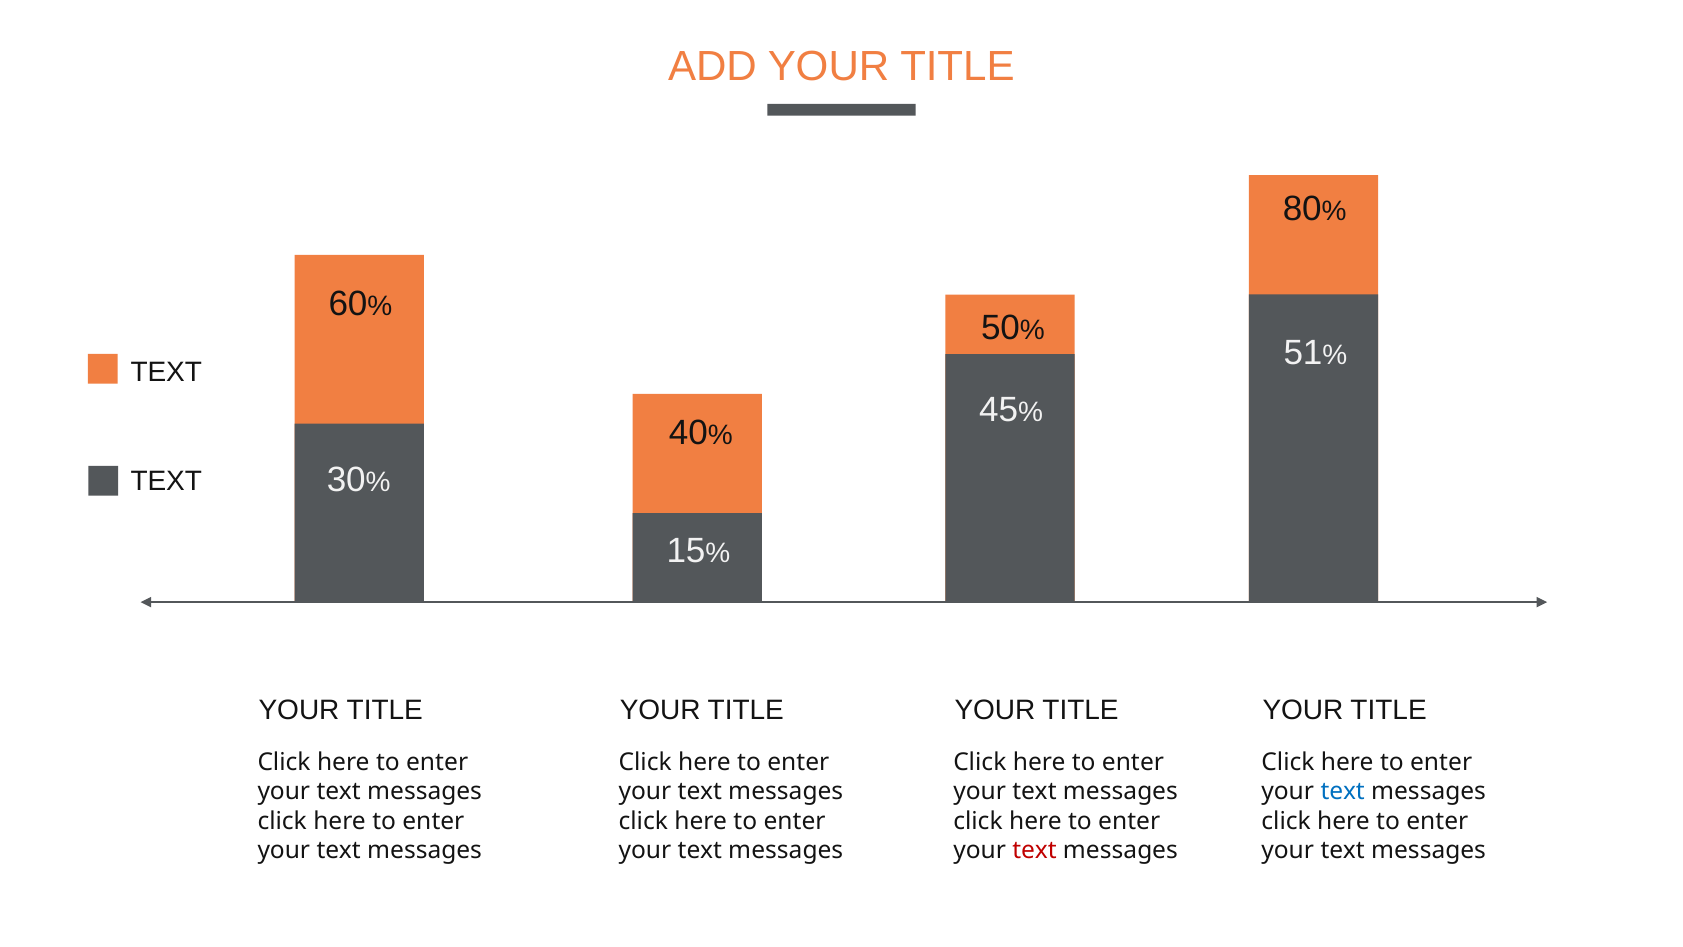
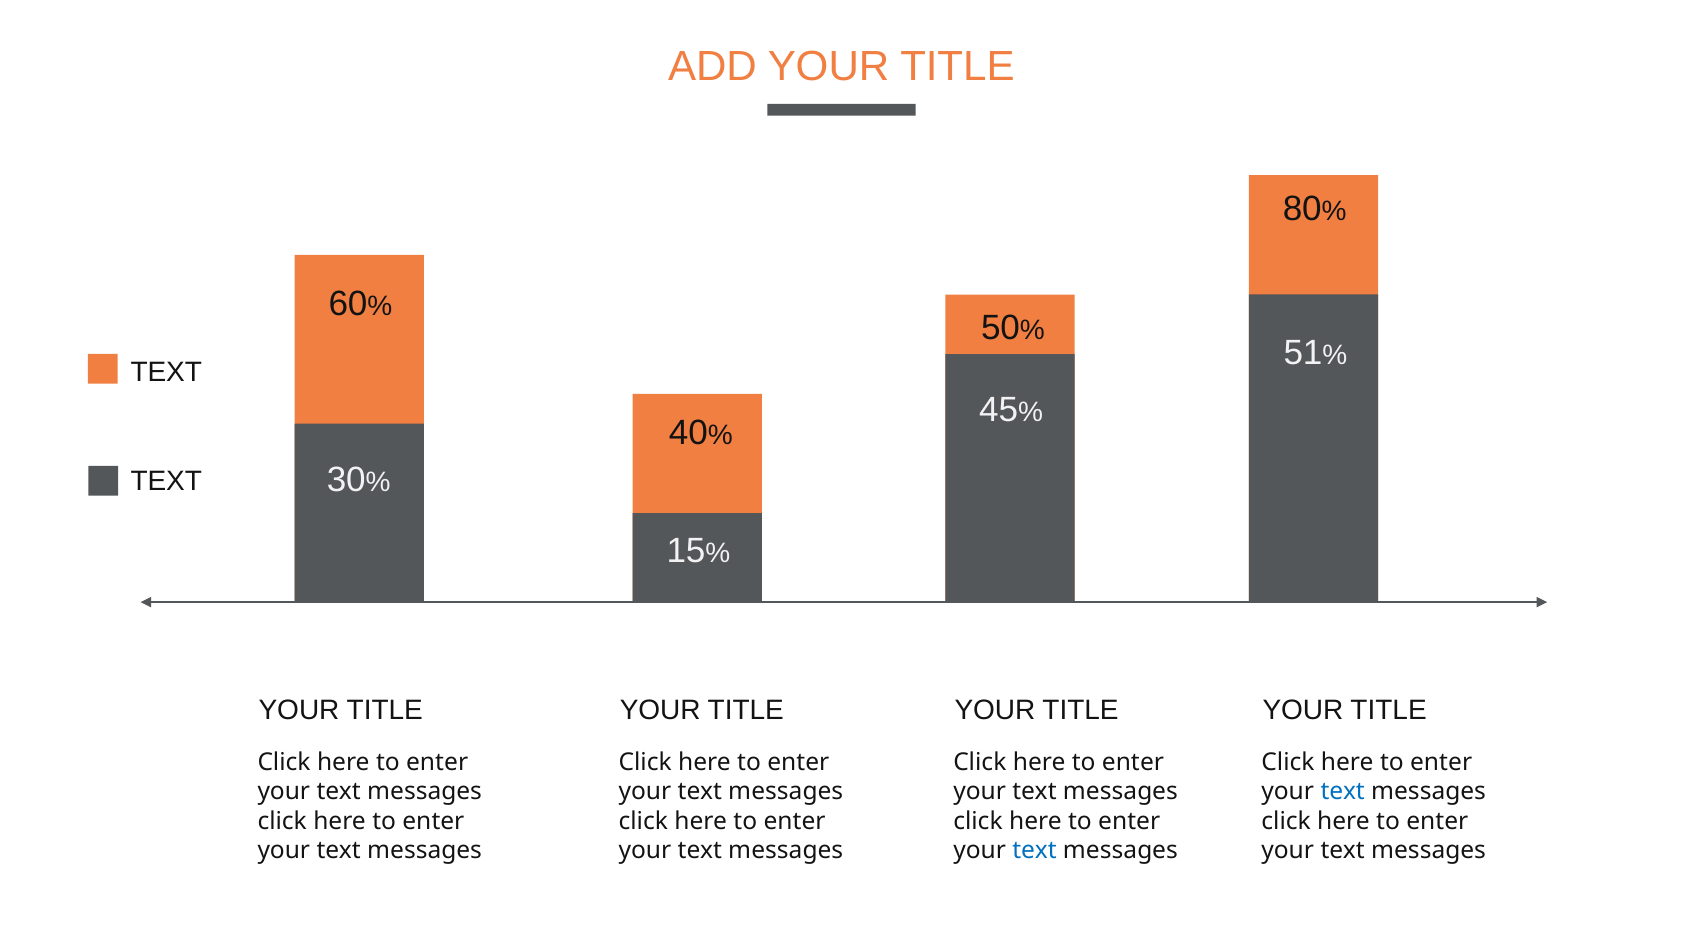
text colour: red -> blue (1035, 850)
